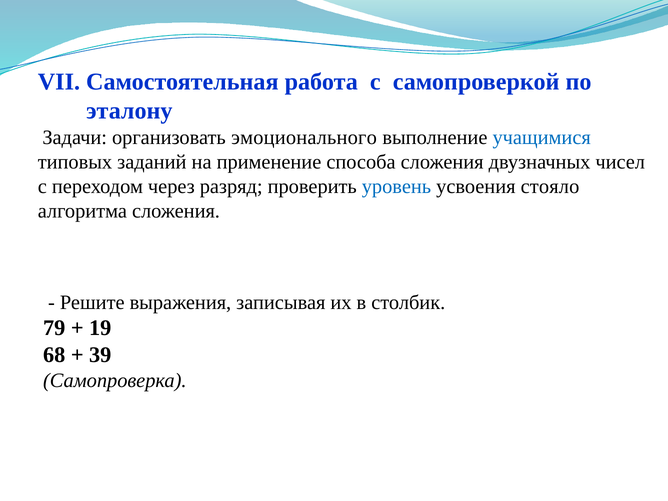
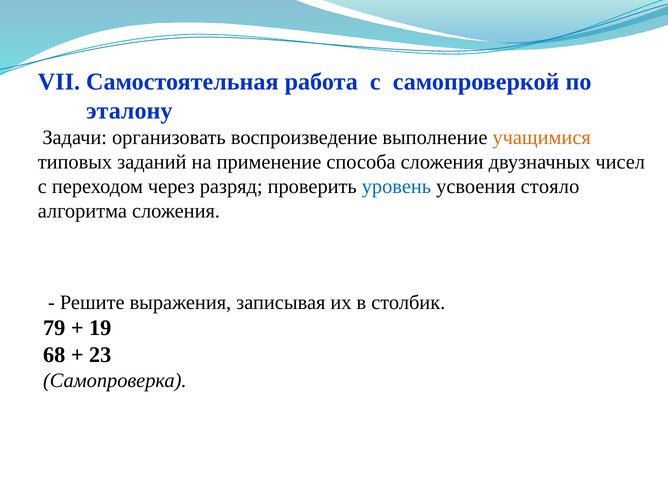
эмоционального: эмоционального -> воспроизведение (304, 137)
учащимися colour: blue -> orange (542, 137)
39: 39 -> 23 (100, 355)
